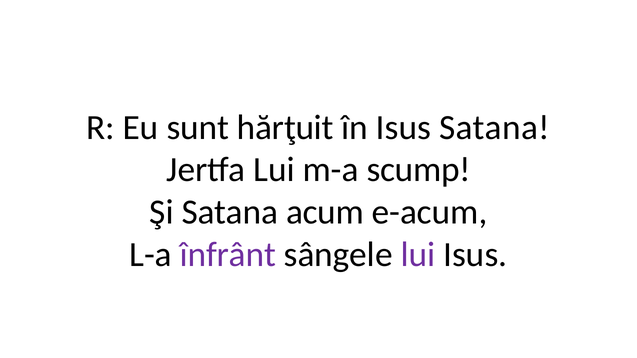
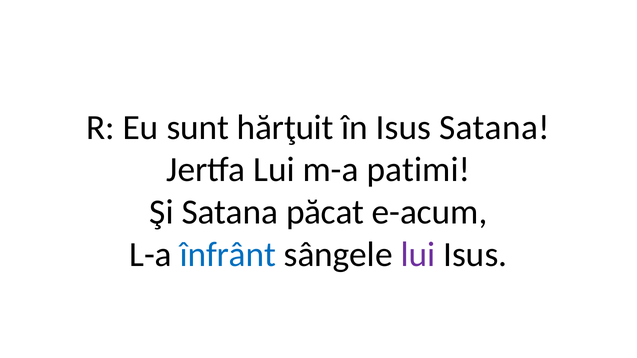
scump: scump -> patimi (419, 170)
acum: acum -> păcat (325, 212)
înfrânt colour: purple -> blue (228, 255)
